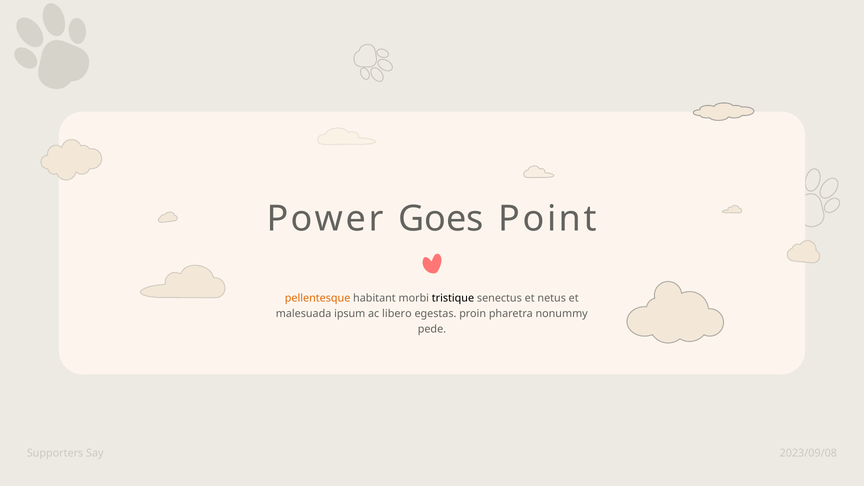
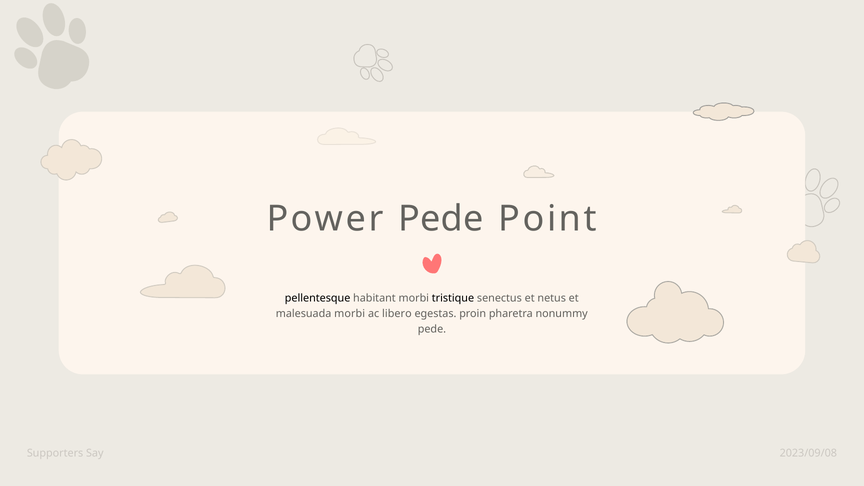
Power Goes: Goes -> Pede (441, 219)
pellentesque colour: orange -> black (318, 298)
malesuada ipsum: ipsum -> morbi (350, 314)
